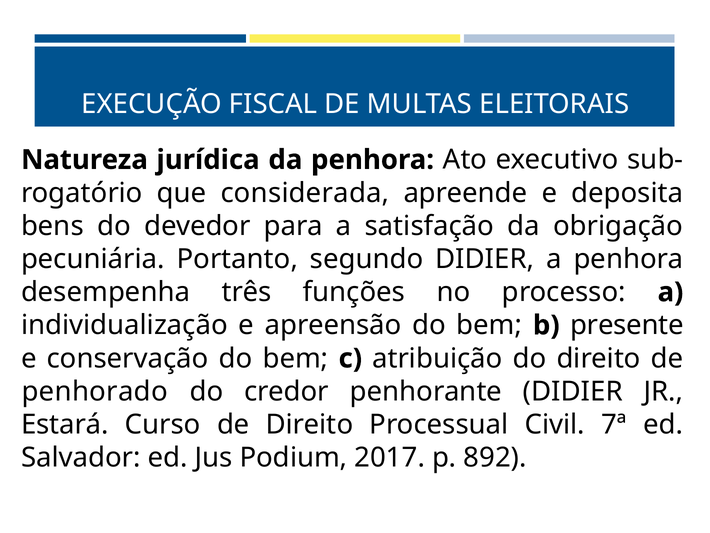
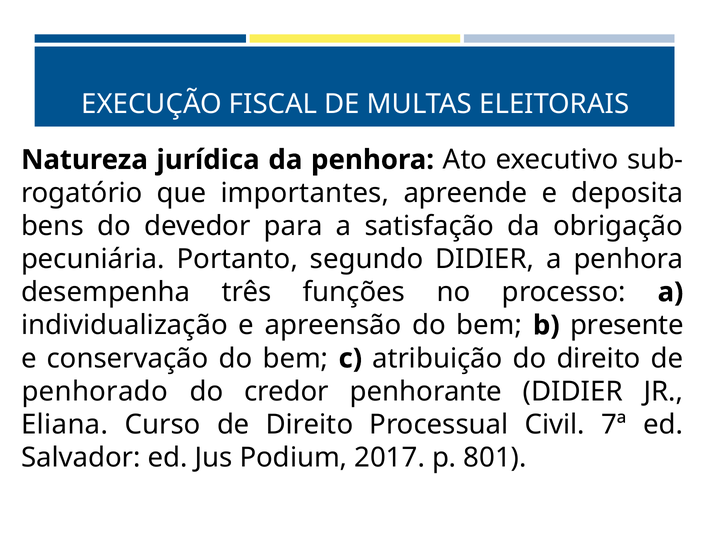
considerada: considerada -> importantes (305, 193)
Estará: Estará -> Eliana (65, 424)
892: 892 -> 801 (495, 457)
